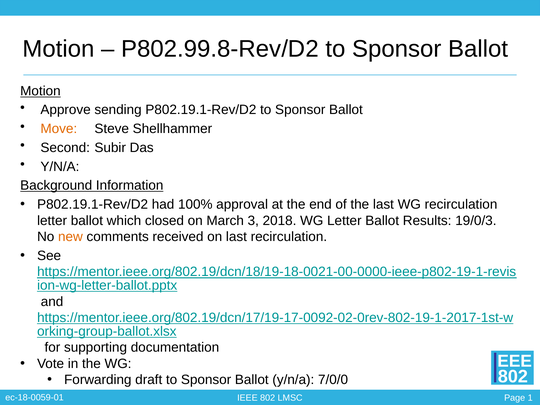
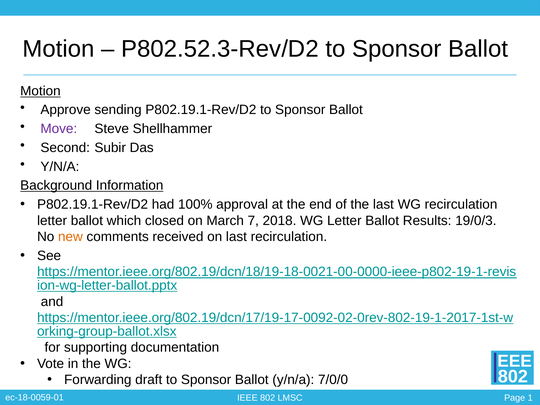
P802.99.8-Rev/D2: P802.99.8-Rev/D2 -> P802.52.3-Rev/D2 (220, 49)
Move colour: orange -> purple (59, 129)
3: 3 -> 7 (253, 221)
